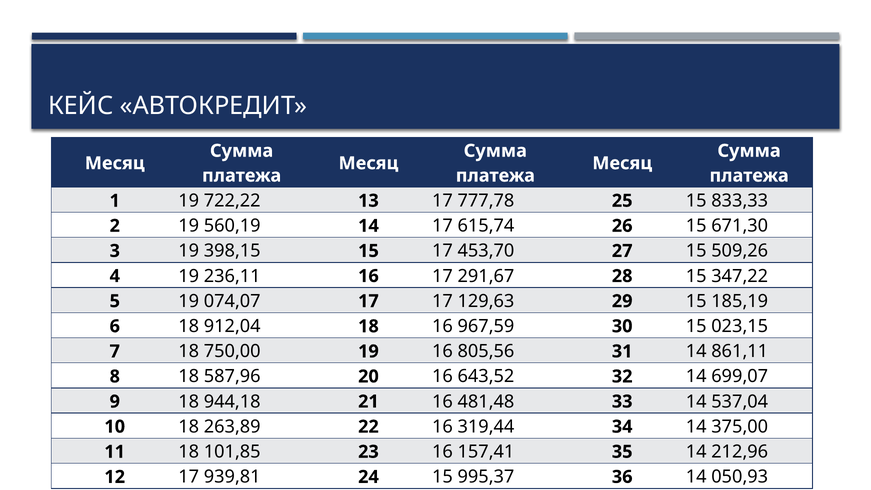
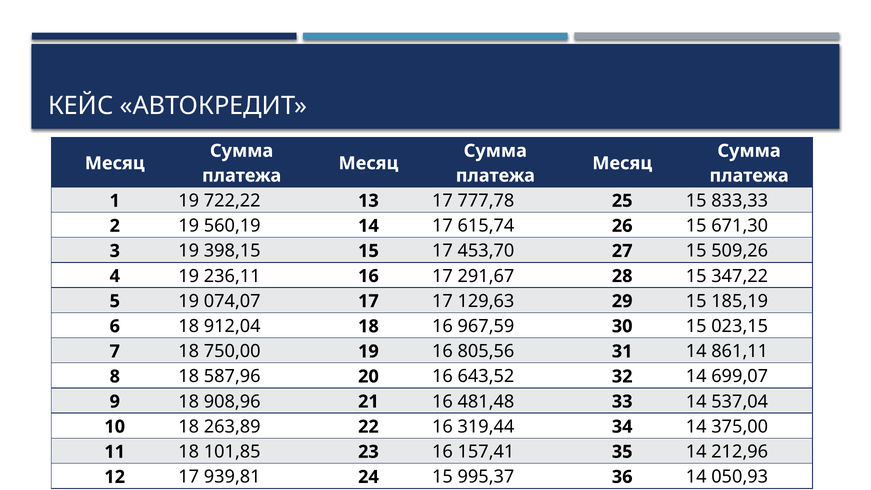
944,18: 944,18 -> 908,96 (232, 402)
